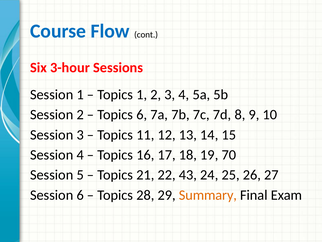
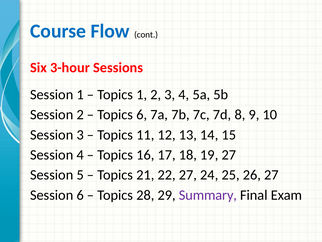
19 70: 70 -> 27 (229, 155)
22 43: 43 -> 27 (188, 175)
Summary colour: orange -> purple (208, 195)
